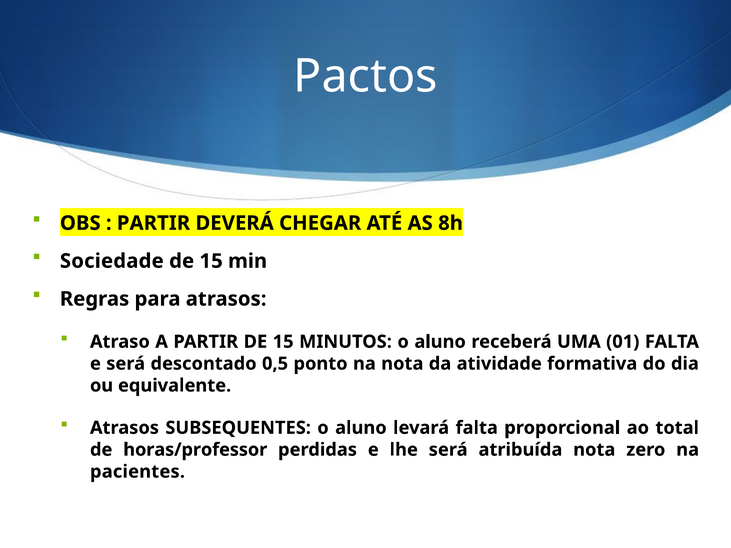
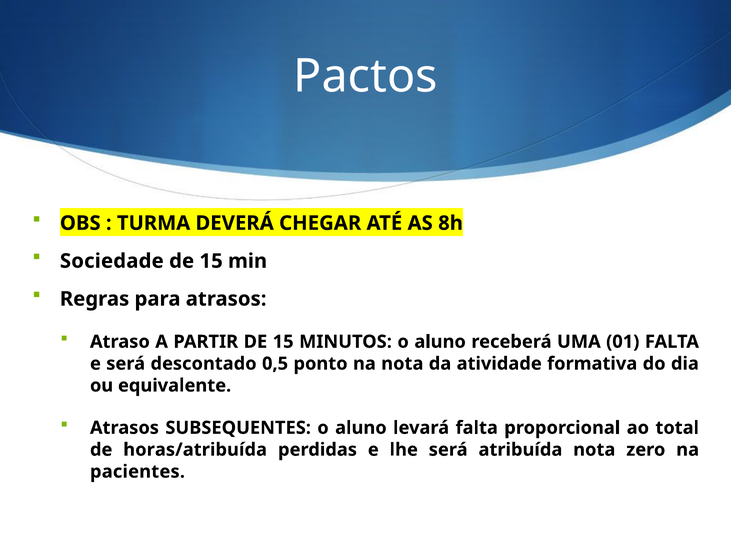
PARTIR: PARTIR -> TURMA (154, 223)
horas/professor: horas/professor -> horas/atribuída (195, 450)
